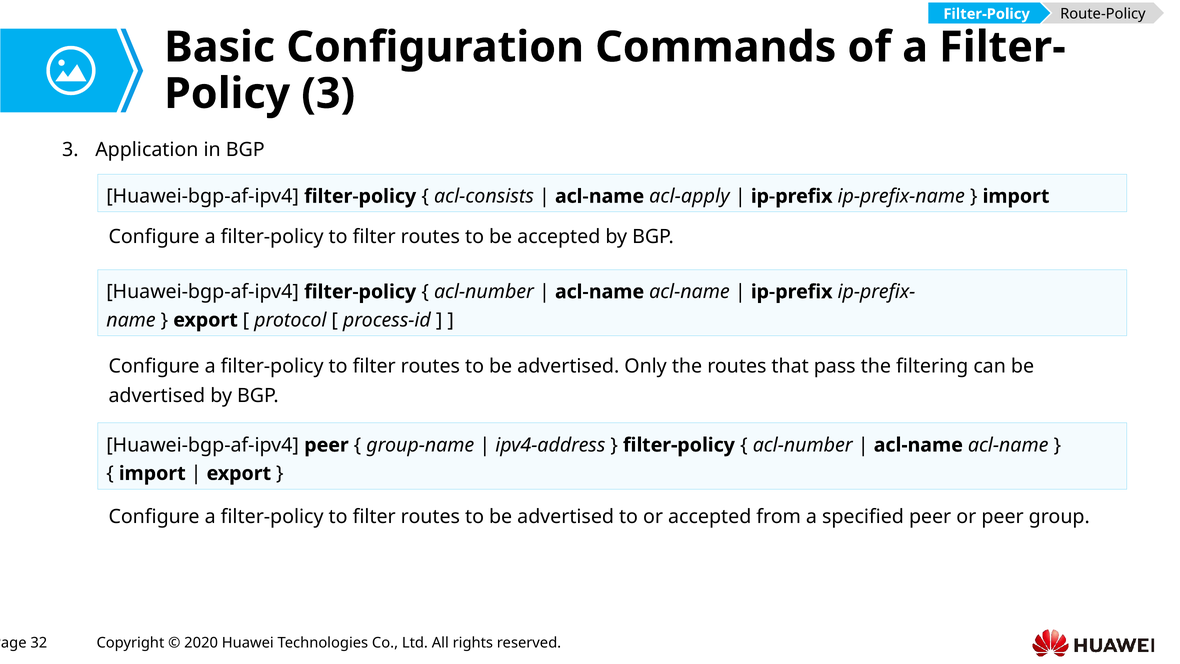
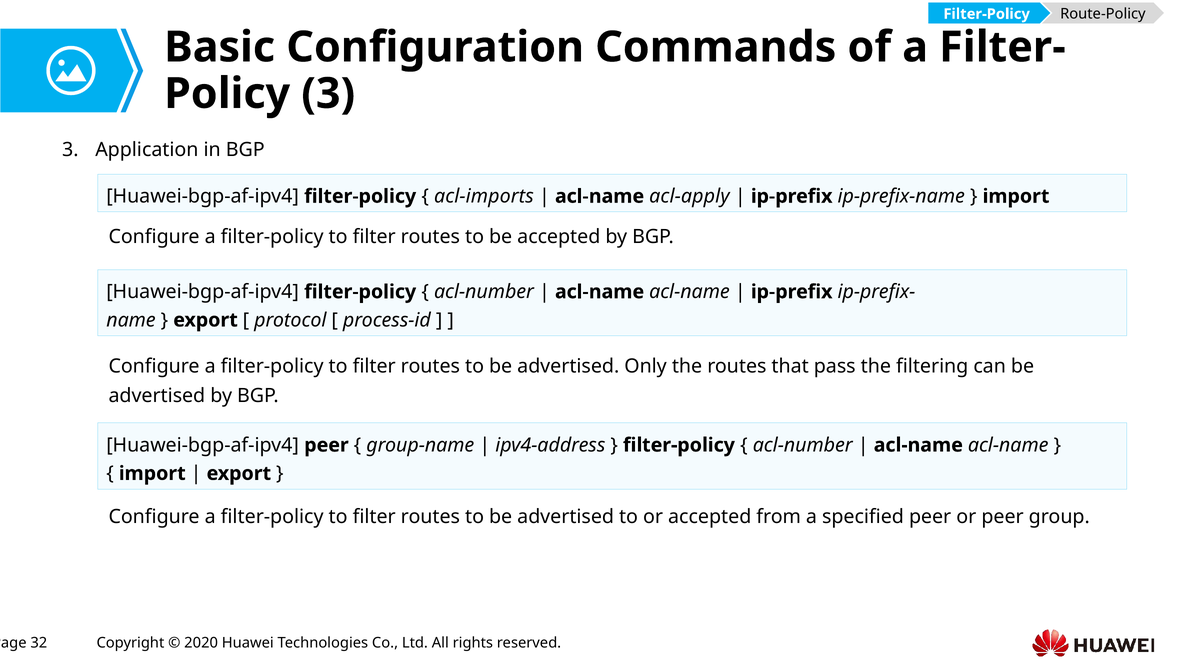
acl-consists: acl-consists -> acl-imports (484, 196)
